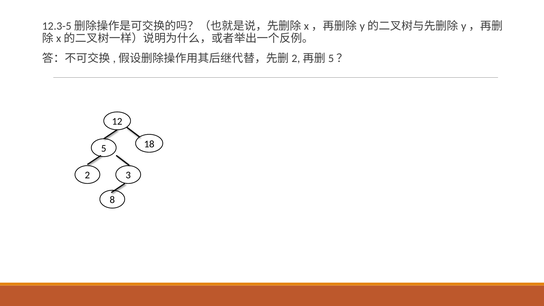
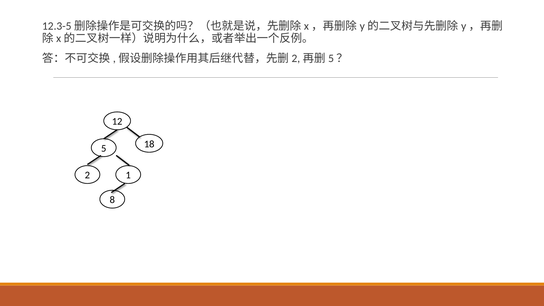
3: 3 -> 1 (128, 175)
